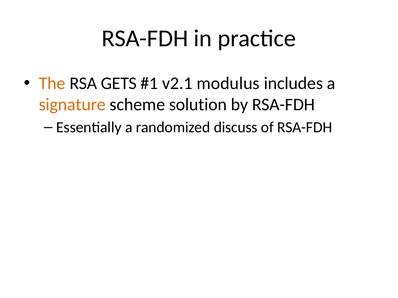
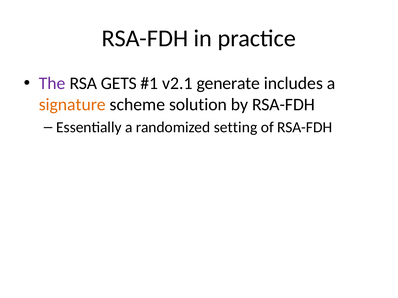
The colour: orange -> purple (52, 83)
modulus: modulus -> generate (228, 83)
discuss: discuss -> setting (236, 128)
